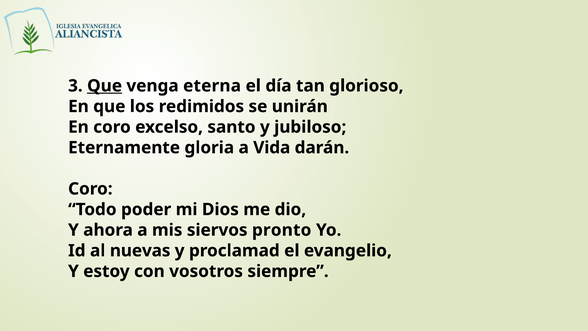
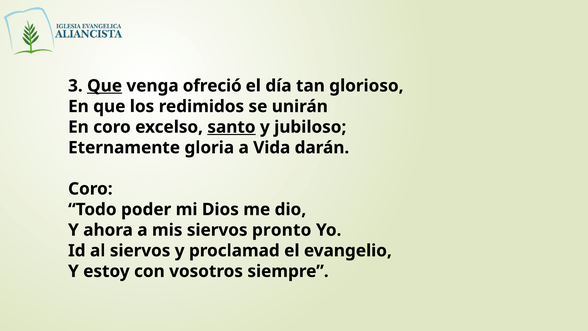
eterna: eterna -> ofreció (212, 86)
santo underline: none -> present (231, 127)
al nuevas: nuevas -> siervos (140, 250)
